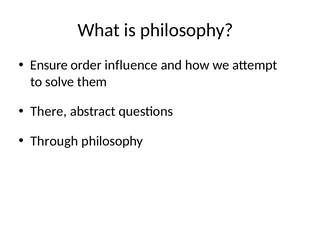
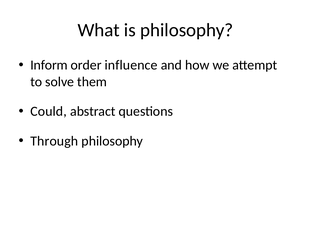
Ensure: Ensure -> Inform (49, 65)
There: There -> Could (49, 112)
